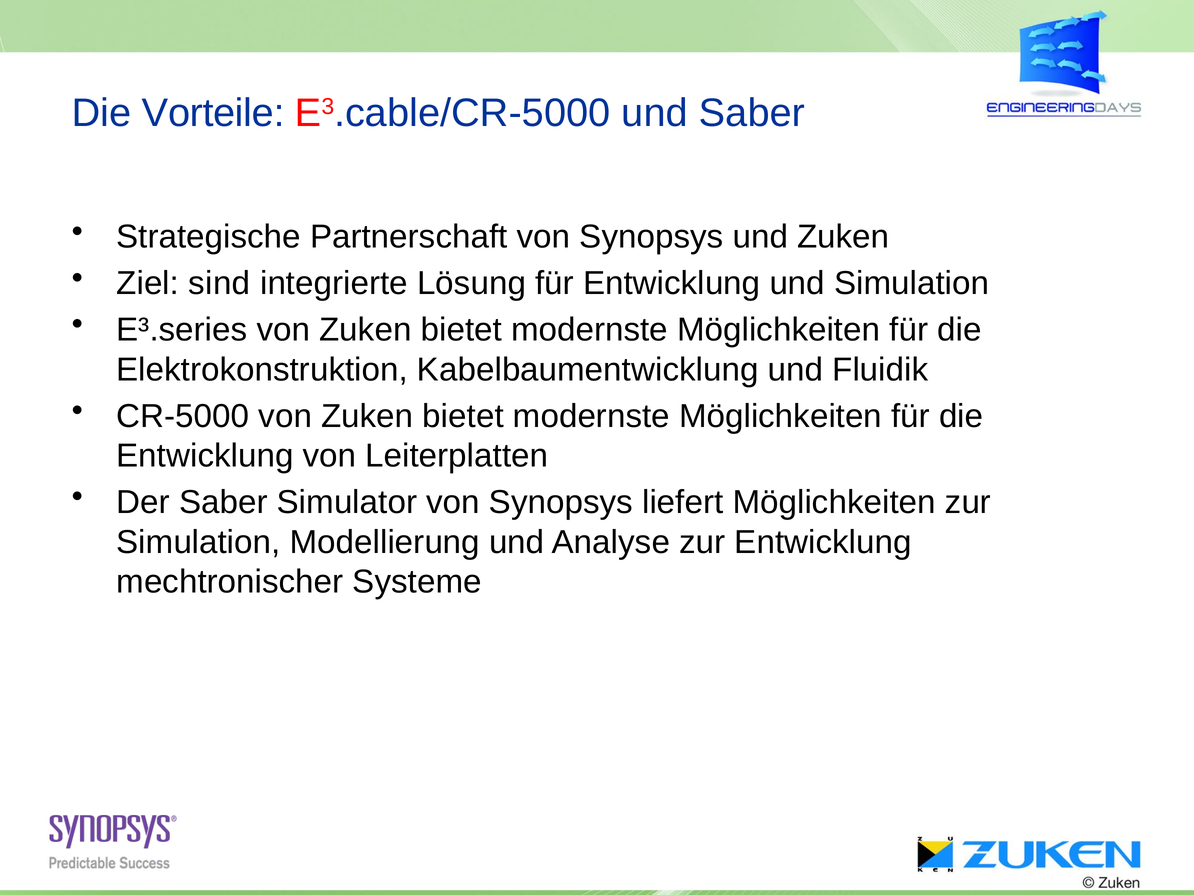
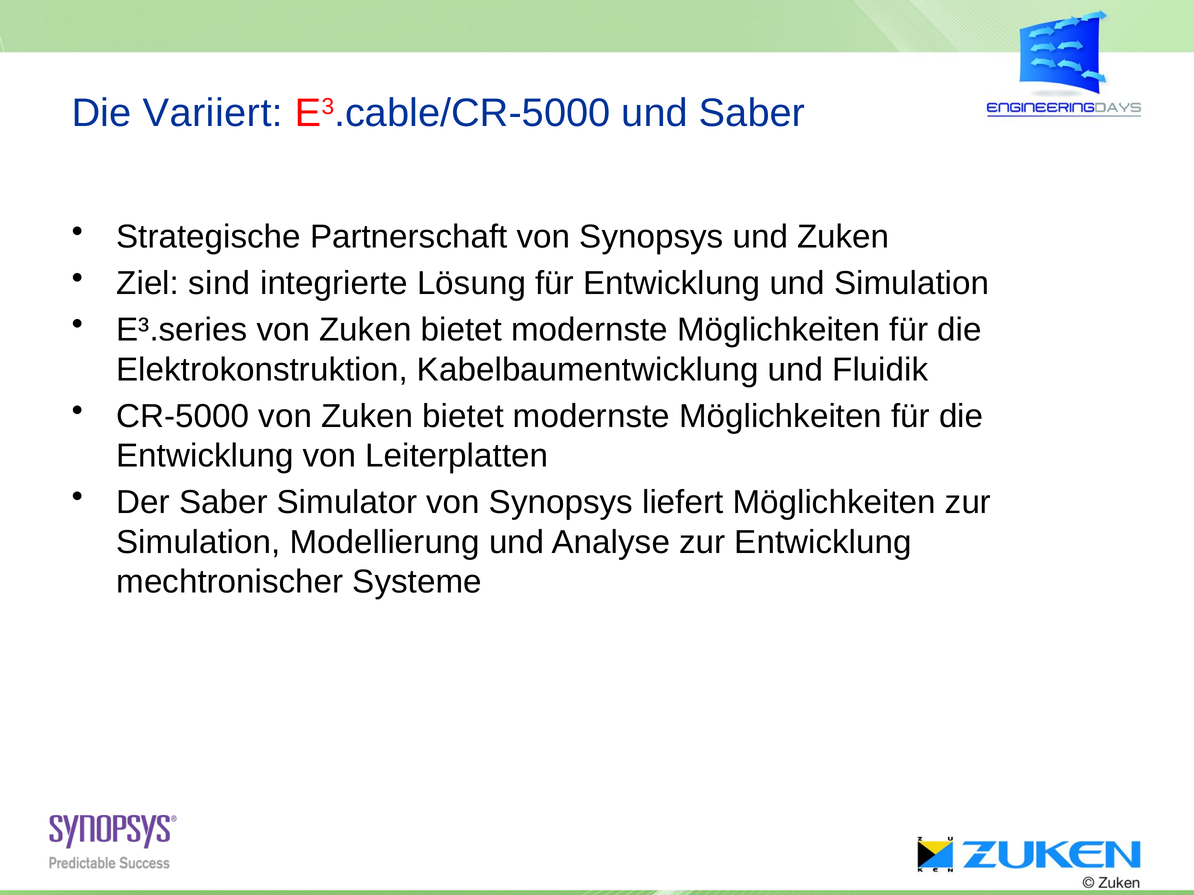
Vorteile: Vorteile -> Variiert (213, 113)
